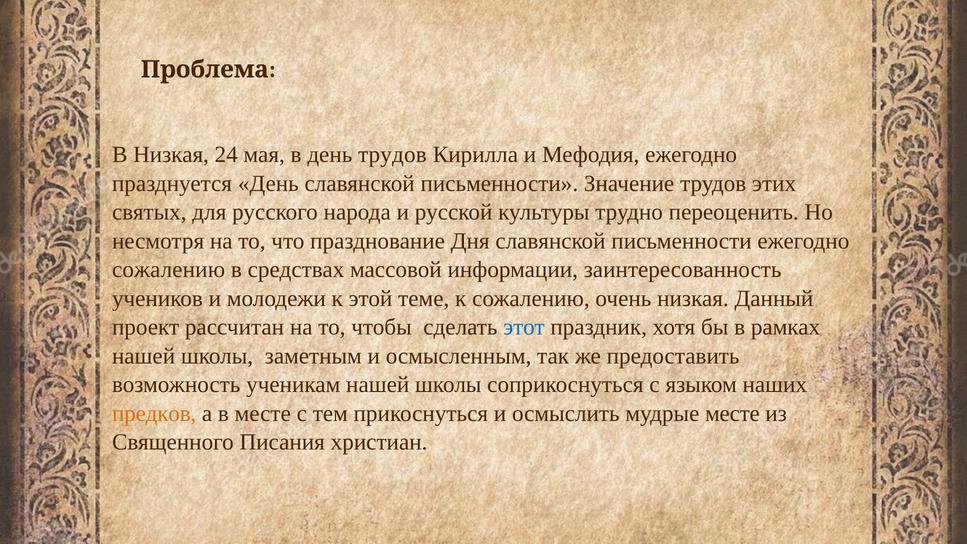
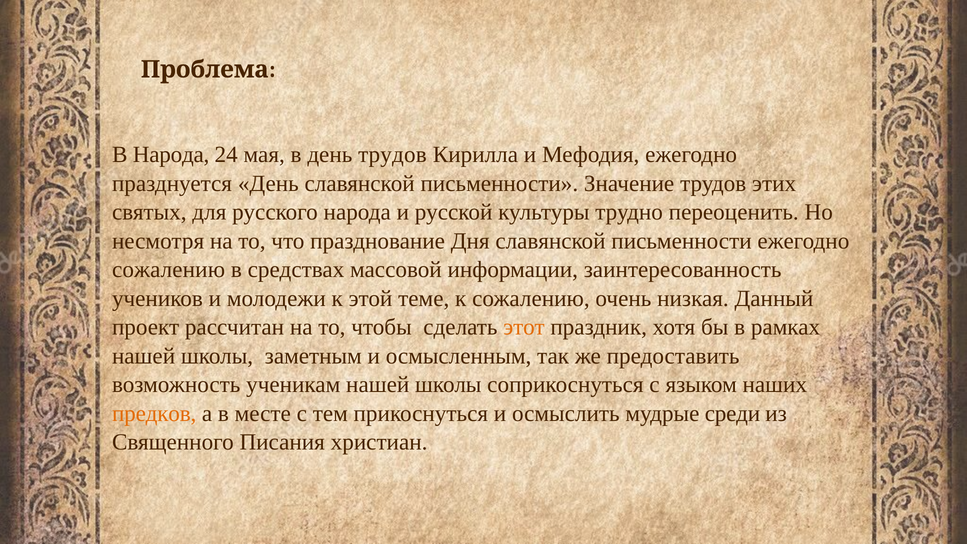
В Низкая: Низкая -> Народа (171, 155)
этот colour: blue -> orange (524, 327)
мудрые месте: месте -> среди (733, 414)
